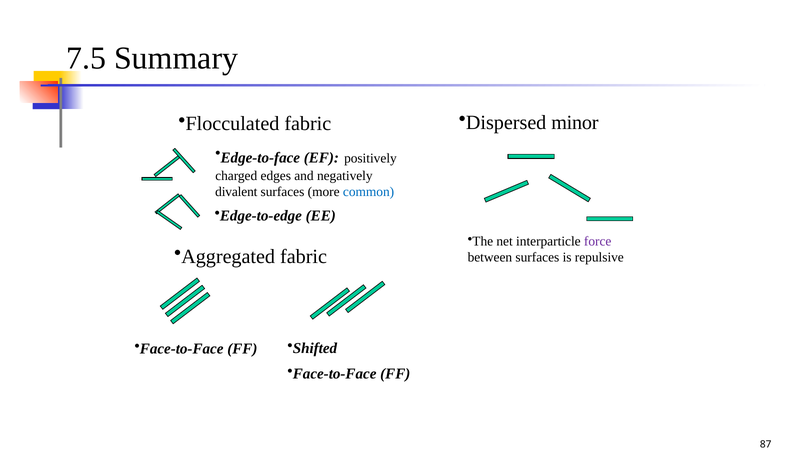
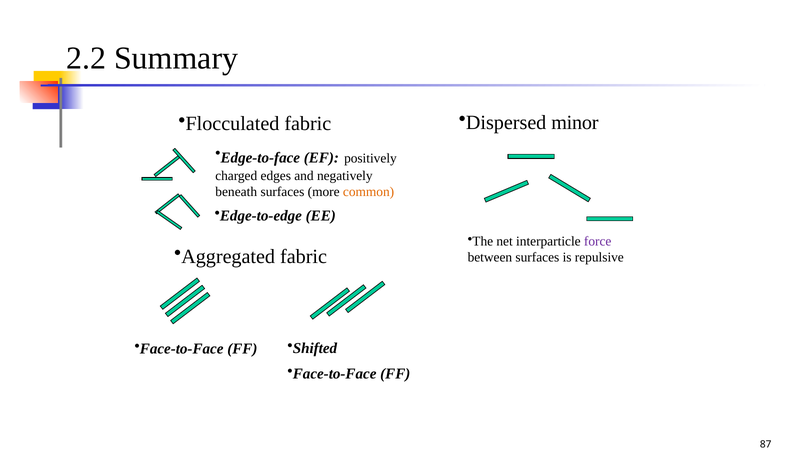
7.5: 7.5 -> 2.2 (86, 58)
divalent: divalent -> beneath (236, 192)
common colour: blue -> orange (369, 192)
